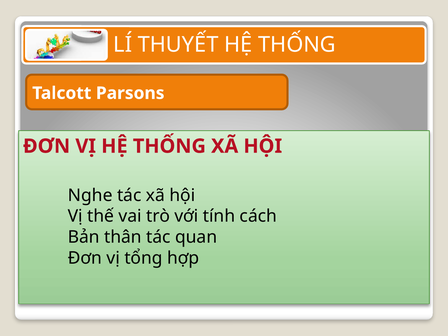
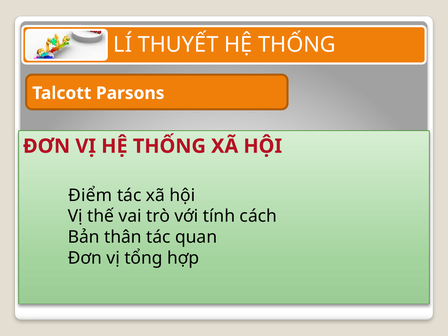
Nghe: Nghe -> Điểm (90, 195)
